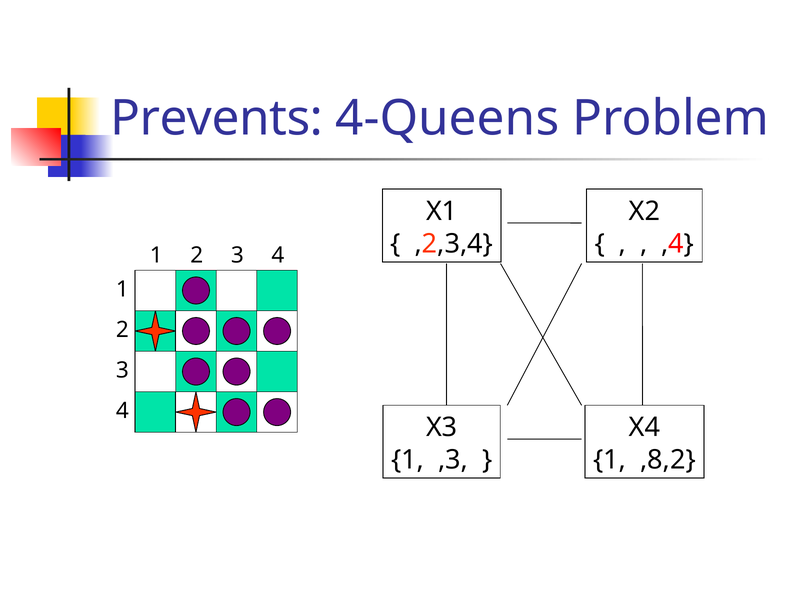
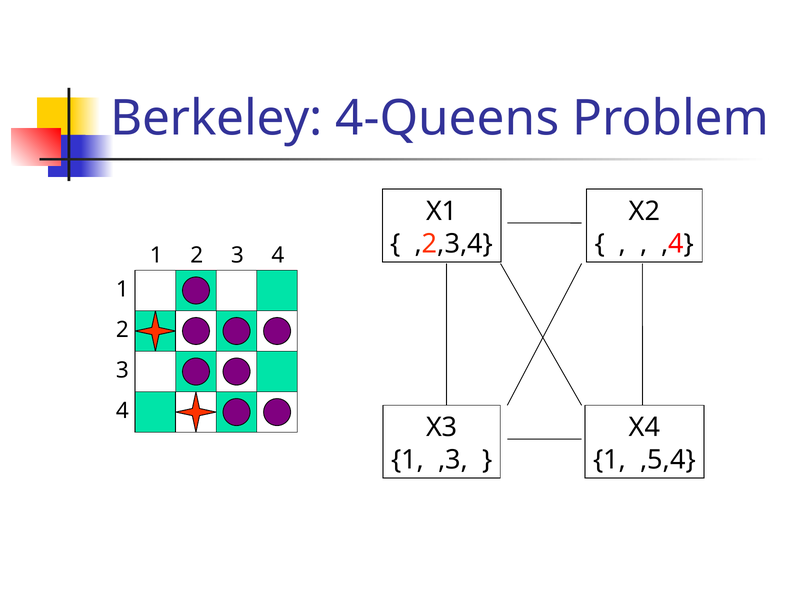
Prevents: Prevents -> Berkeley (216, 118)
,8,2: ,8,2 -> ,5,4 (668, 460)
